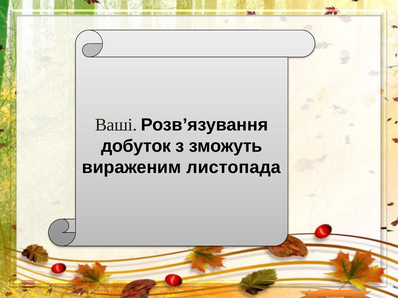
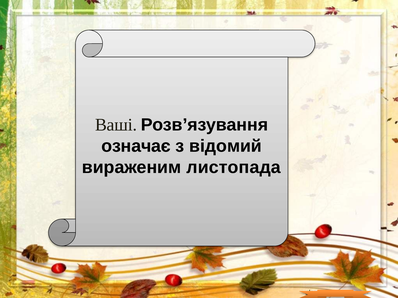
добуток: добуток -> означає (136, 146)
зможуть: зможуть -> відомий (226, 146)
